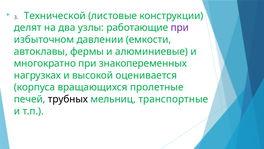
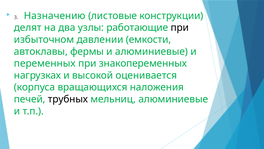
Технической: Технической -> Назначению (55, 16)
при colour: purple -> black (180, 28)
многократно: многократно -> переменных (45, 63)
пролетные: пролетные -> наложения (157, 87)
мельниц транспортные: транспортные -> алюминиевые (173, 99)
